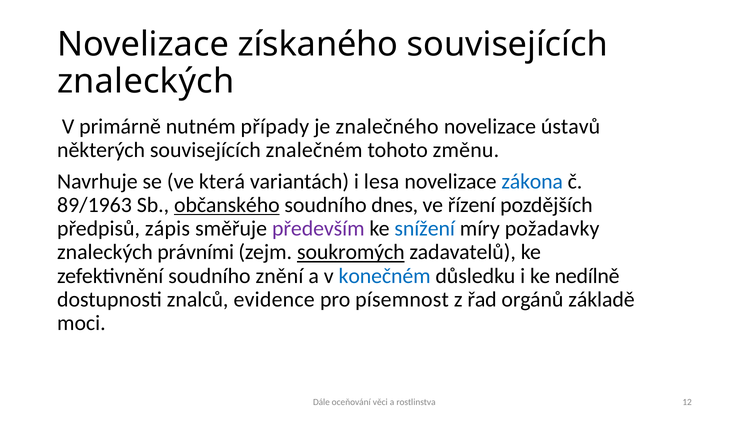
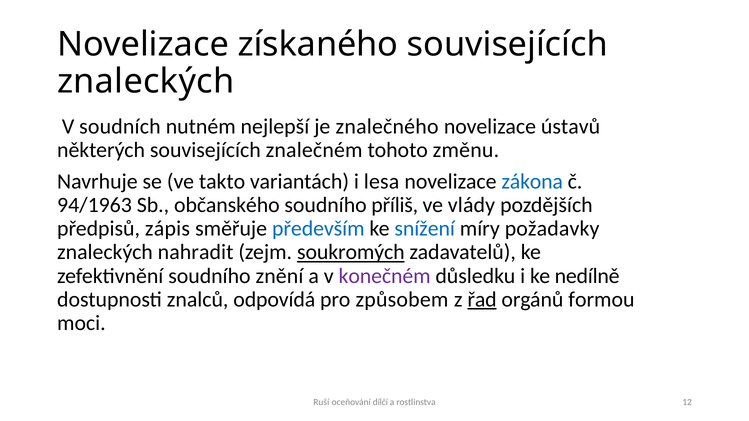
primárně: primárně -> soudních (120, 127)
případy: případy -> nejlepší (275, 127)
která: která -> takto (222, 182)
89/1963: 89/1963 -> 94/1963 (94, 205)
občanského underline: present -> none (227, 205)
dnes: dnes -> příliš (395, 205)
řízení: řízení -> vlády (471, 205)
především colour: purple -> blue (318, 229)
právními: právními -> nahradit (196, 252)
konečném colour: blue -> purple (385, 276)
evidence: evidence -> odpovídá (274, 300)
písemnost: písemnost -> způsobem (402, 300)
řad underline: none -> present (482, 300)
základě: základě -> formou (601, 300)
Dále: Dále -> Ruší (321, 402)
věci: věci -> dílčí (380, 402)
